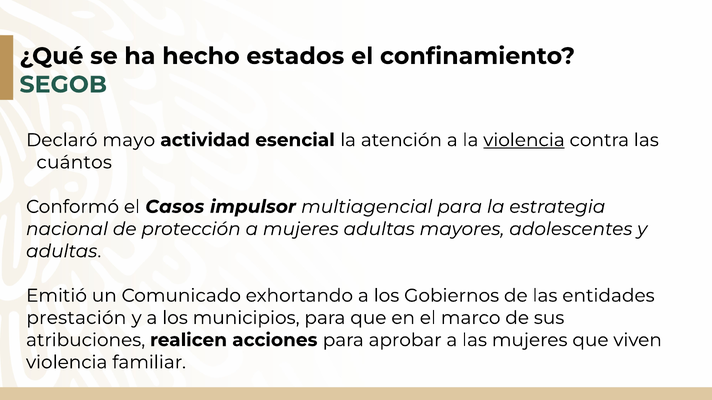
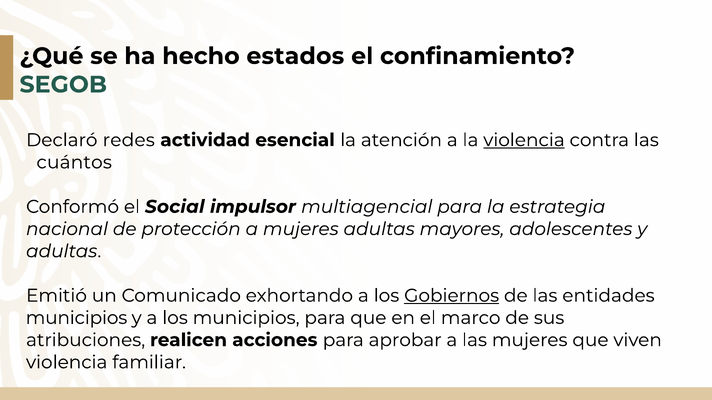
mayo: mayo -> redes (129, 140)
Casos: Casos -> Social (175, 207)
Gobiernos underline: none -> present (452, 296)
prestación: prestación -> municipios (76, 318)
